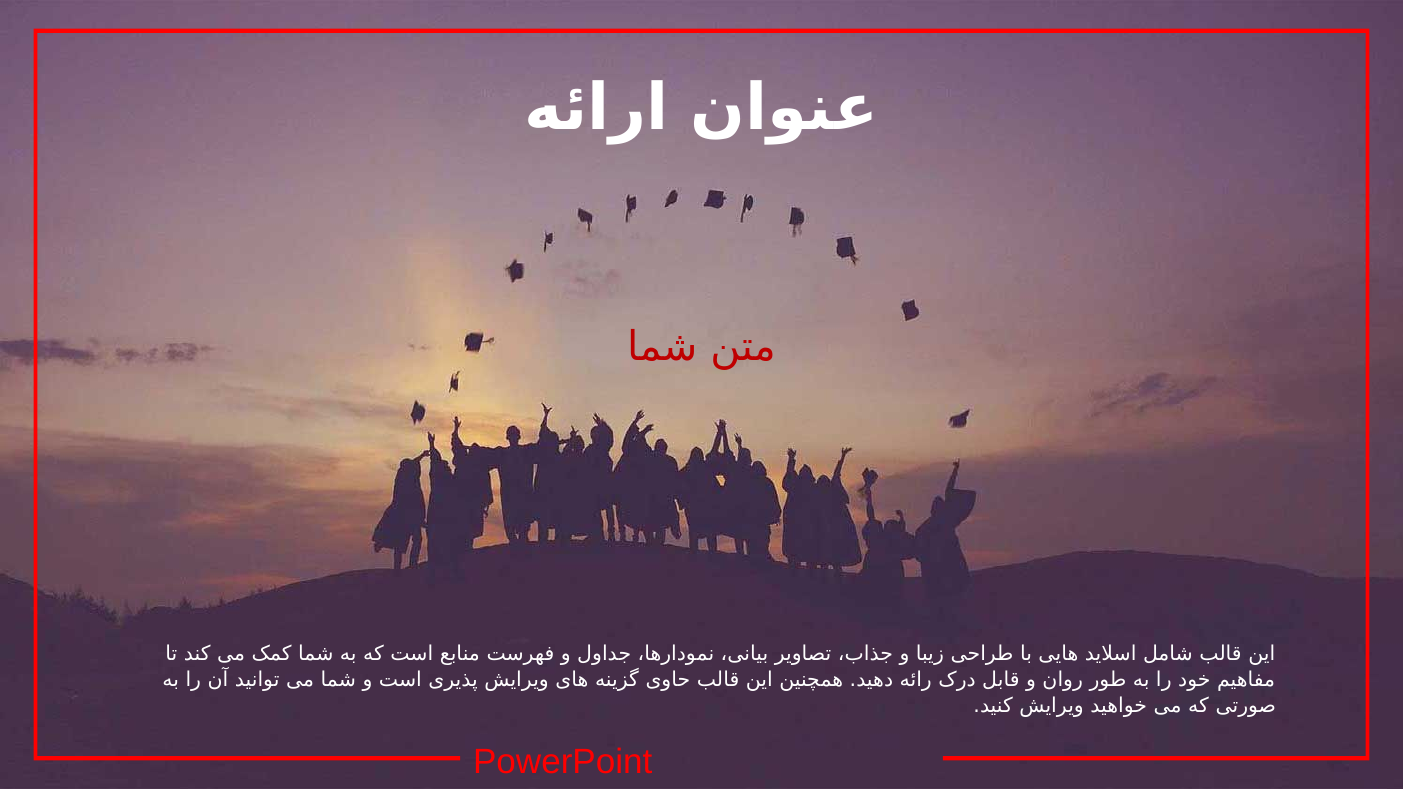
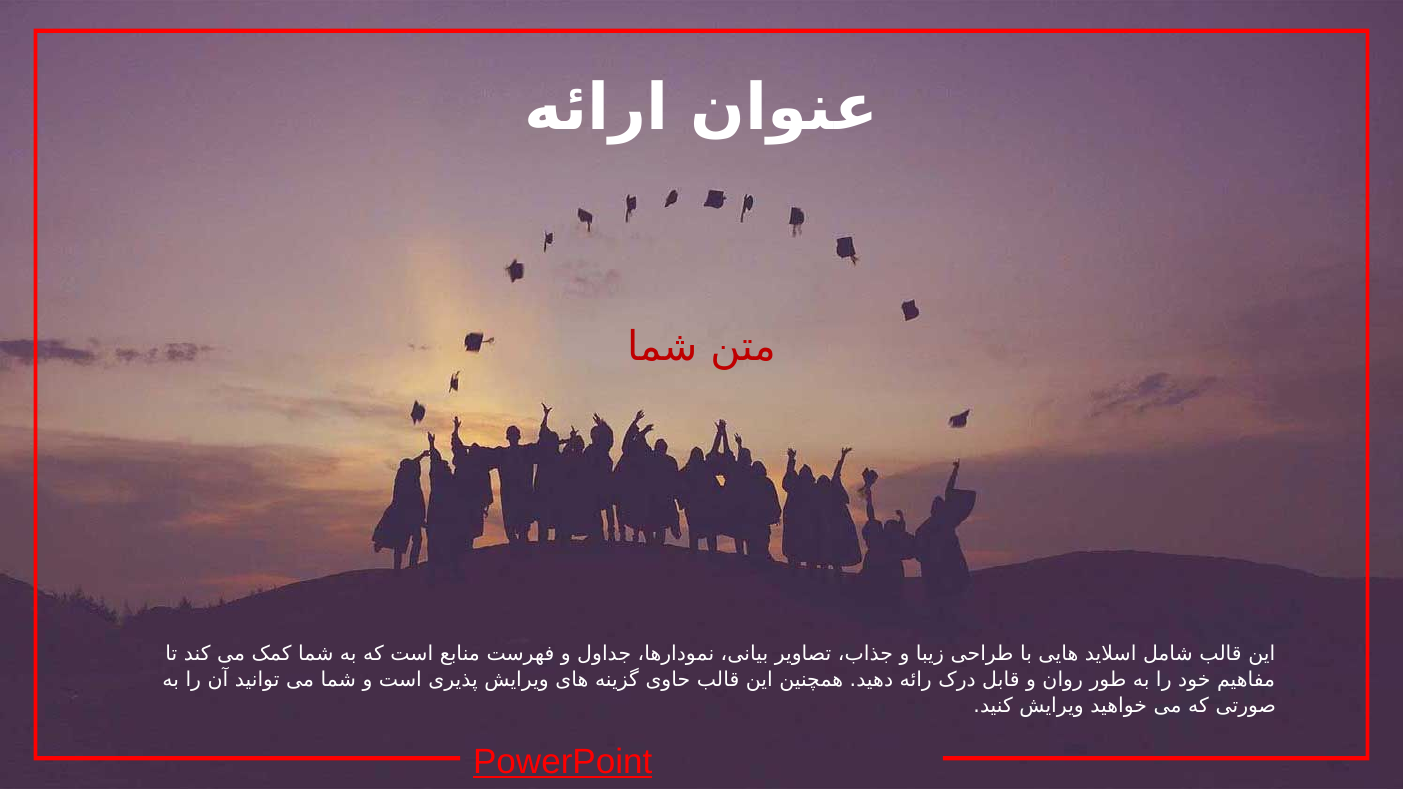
PowerPoint underline: none -> present (563, 762)
